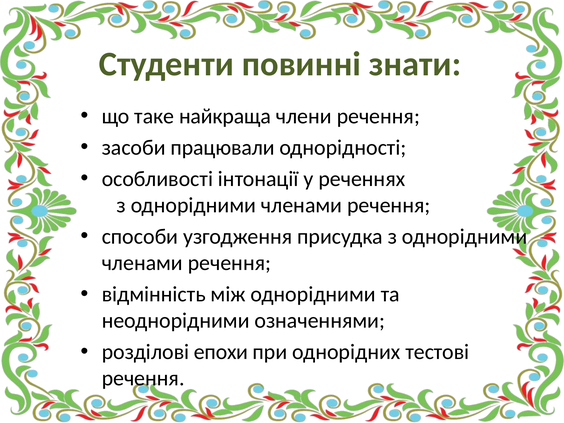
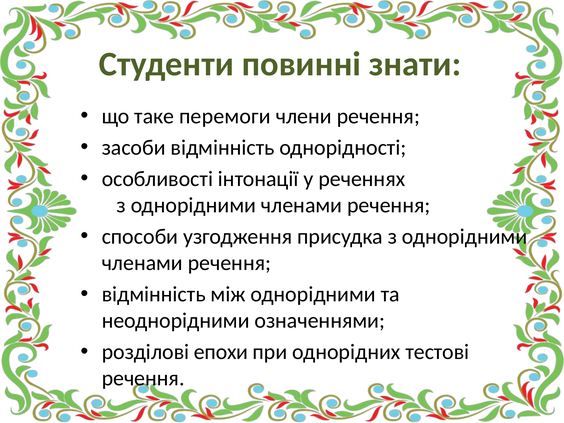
найкраща: найкраща -> перемоги (225, 116)
засоби працювали: працювали -> відмінність (223, 148)
